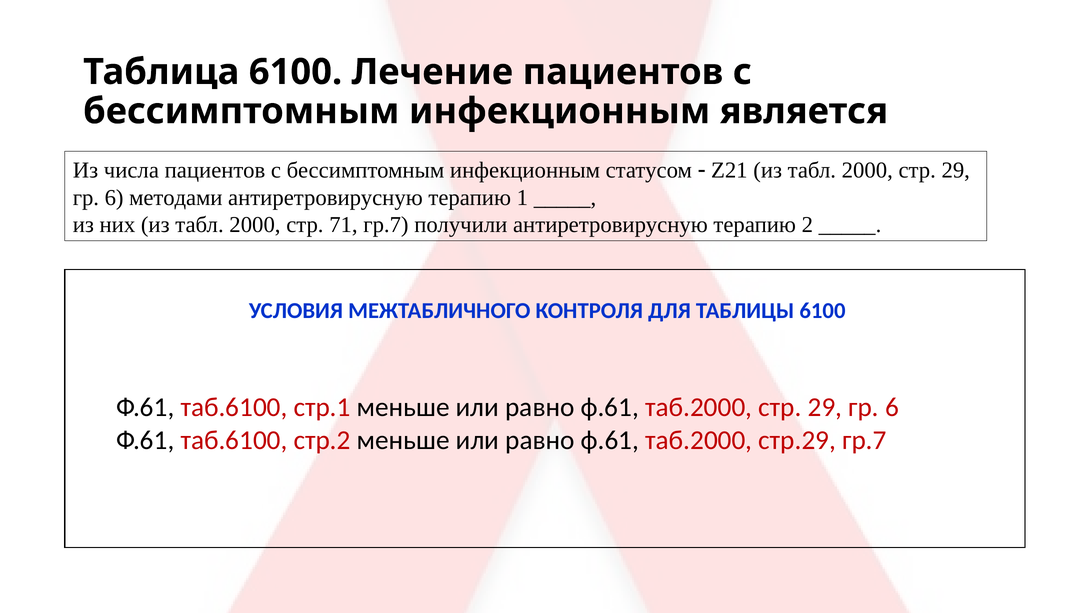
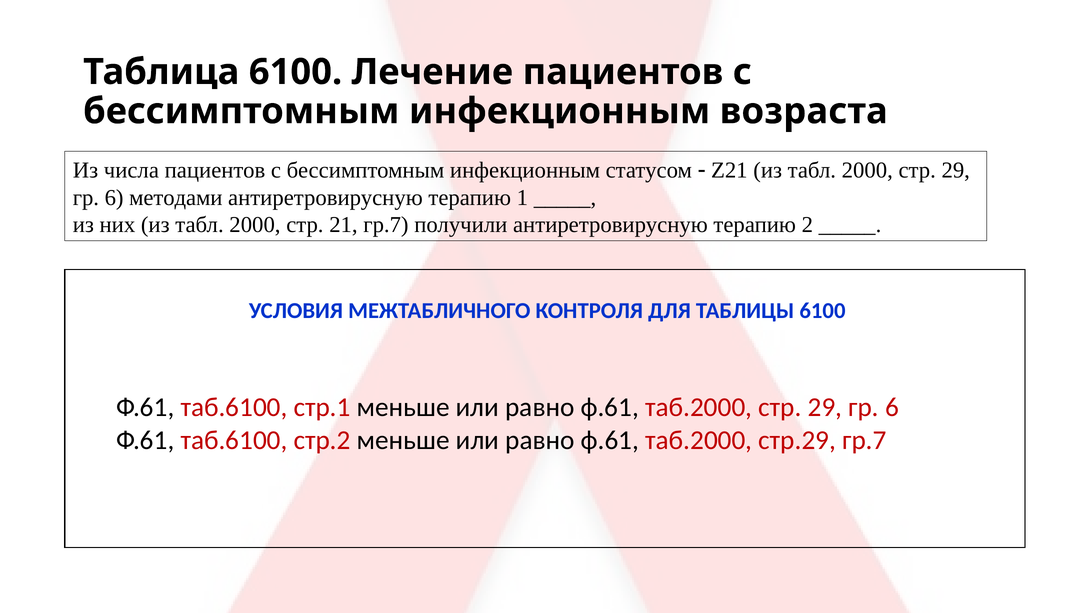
является: является -> возраста (804, 111)
71: 71 -> 21 (343, 225)
